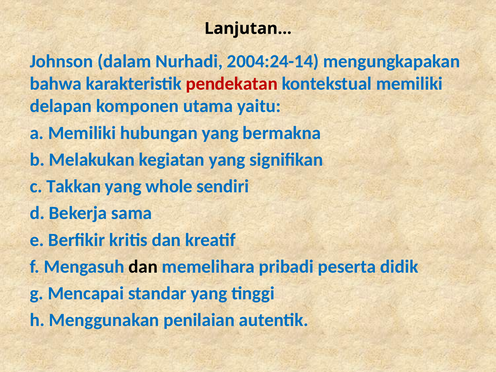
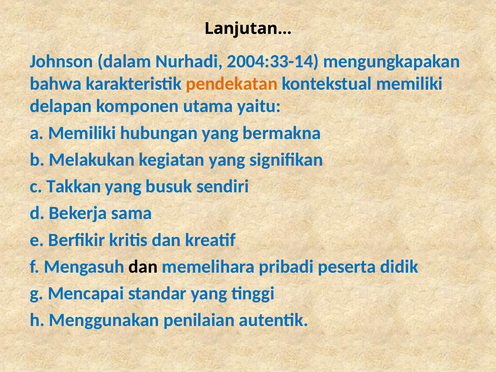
2004:24-14: 2004:24-14 -> 2004:33-14 (273, 61)
pendekatan colour: red -> orange (232, 84)
whole: whole -> busuk (169, 186)
